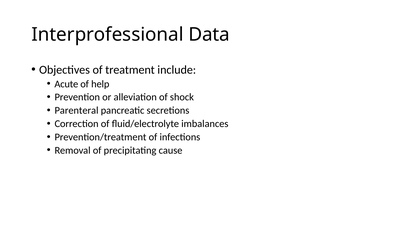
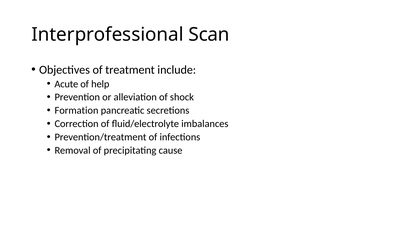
Data: Data -> Scan (209, 35)
Parenteral: Parenteral -> Formation (76, 110)
